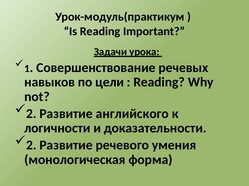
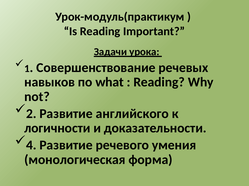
цели: цели -> what (110, 82)
2: 2 -> 4 (31, 146)
